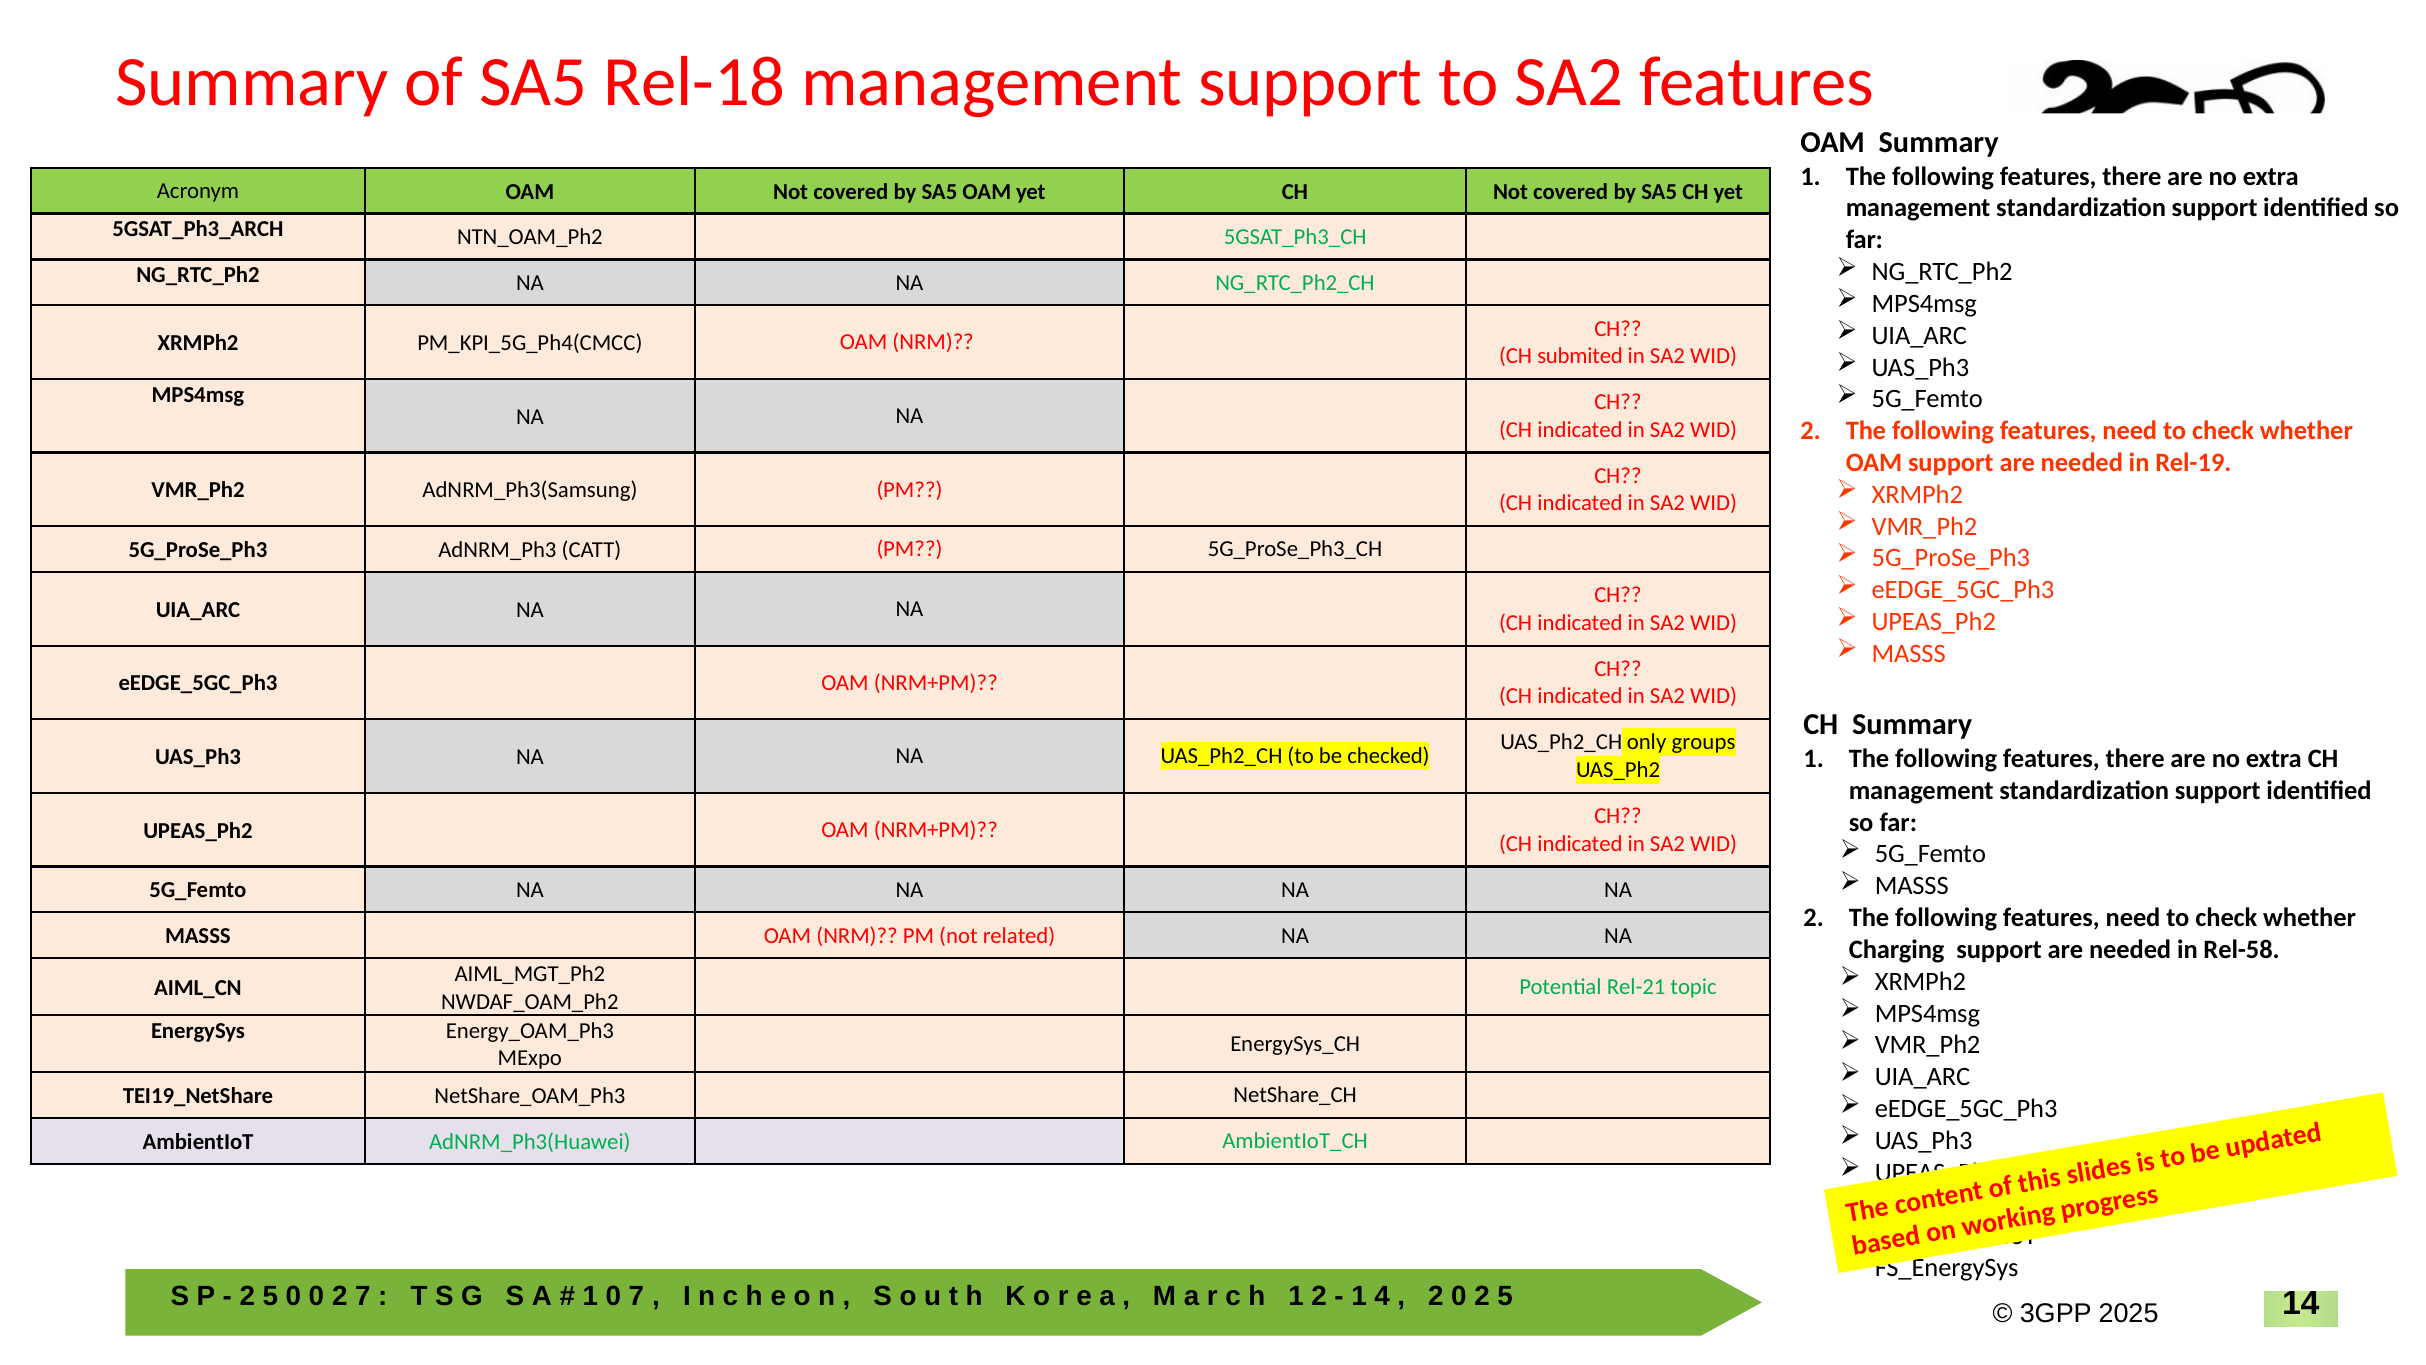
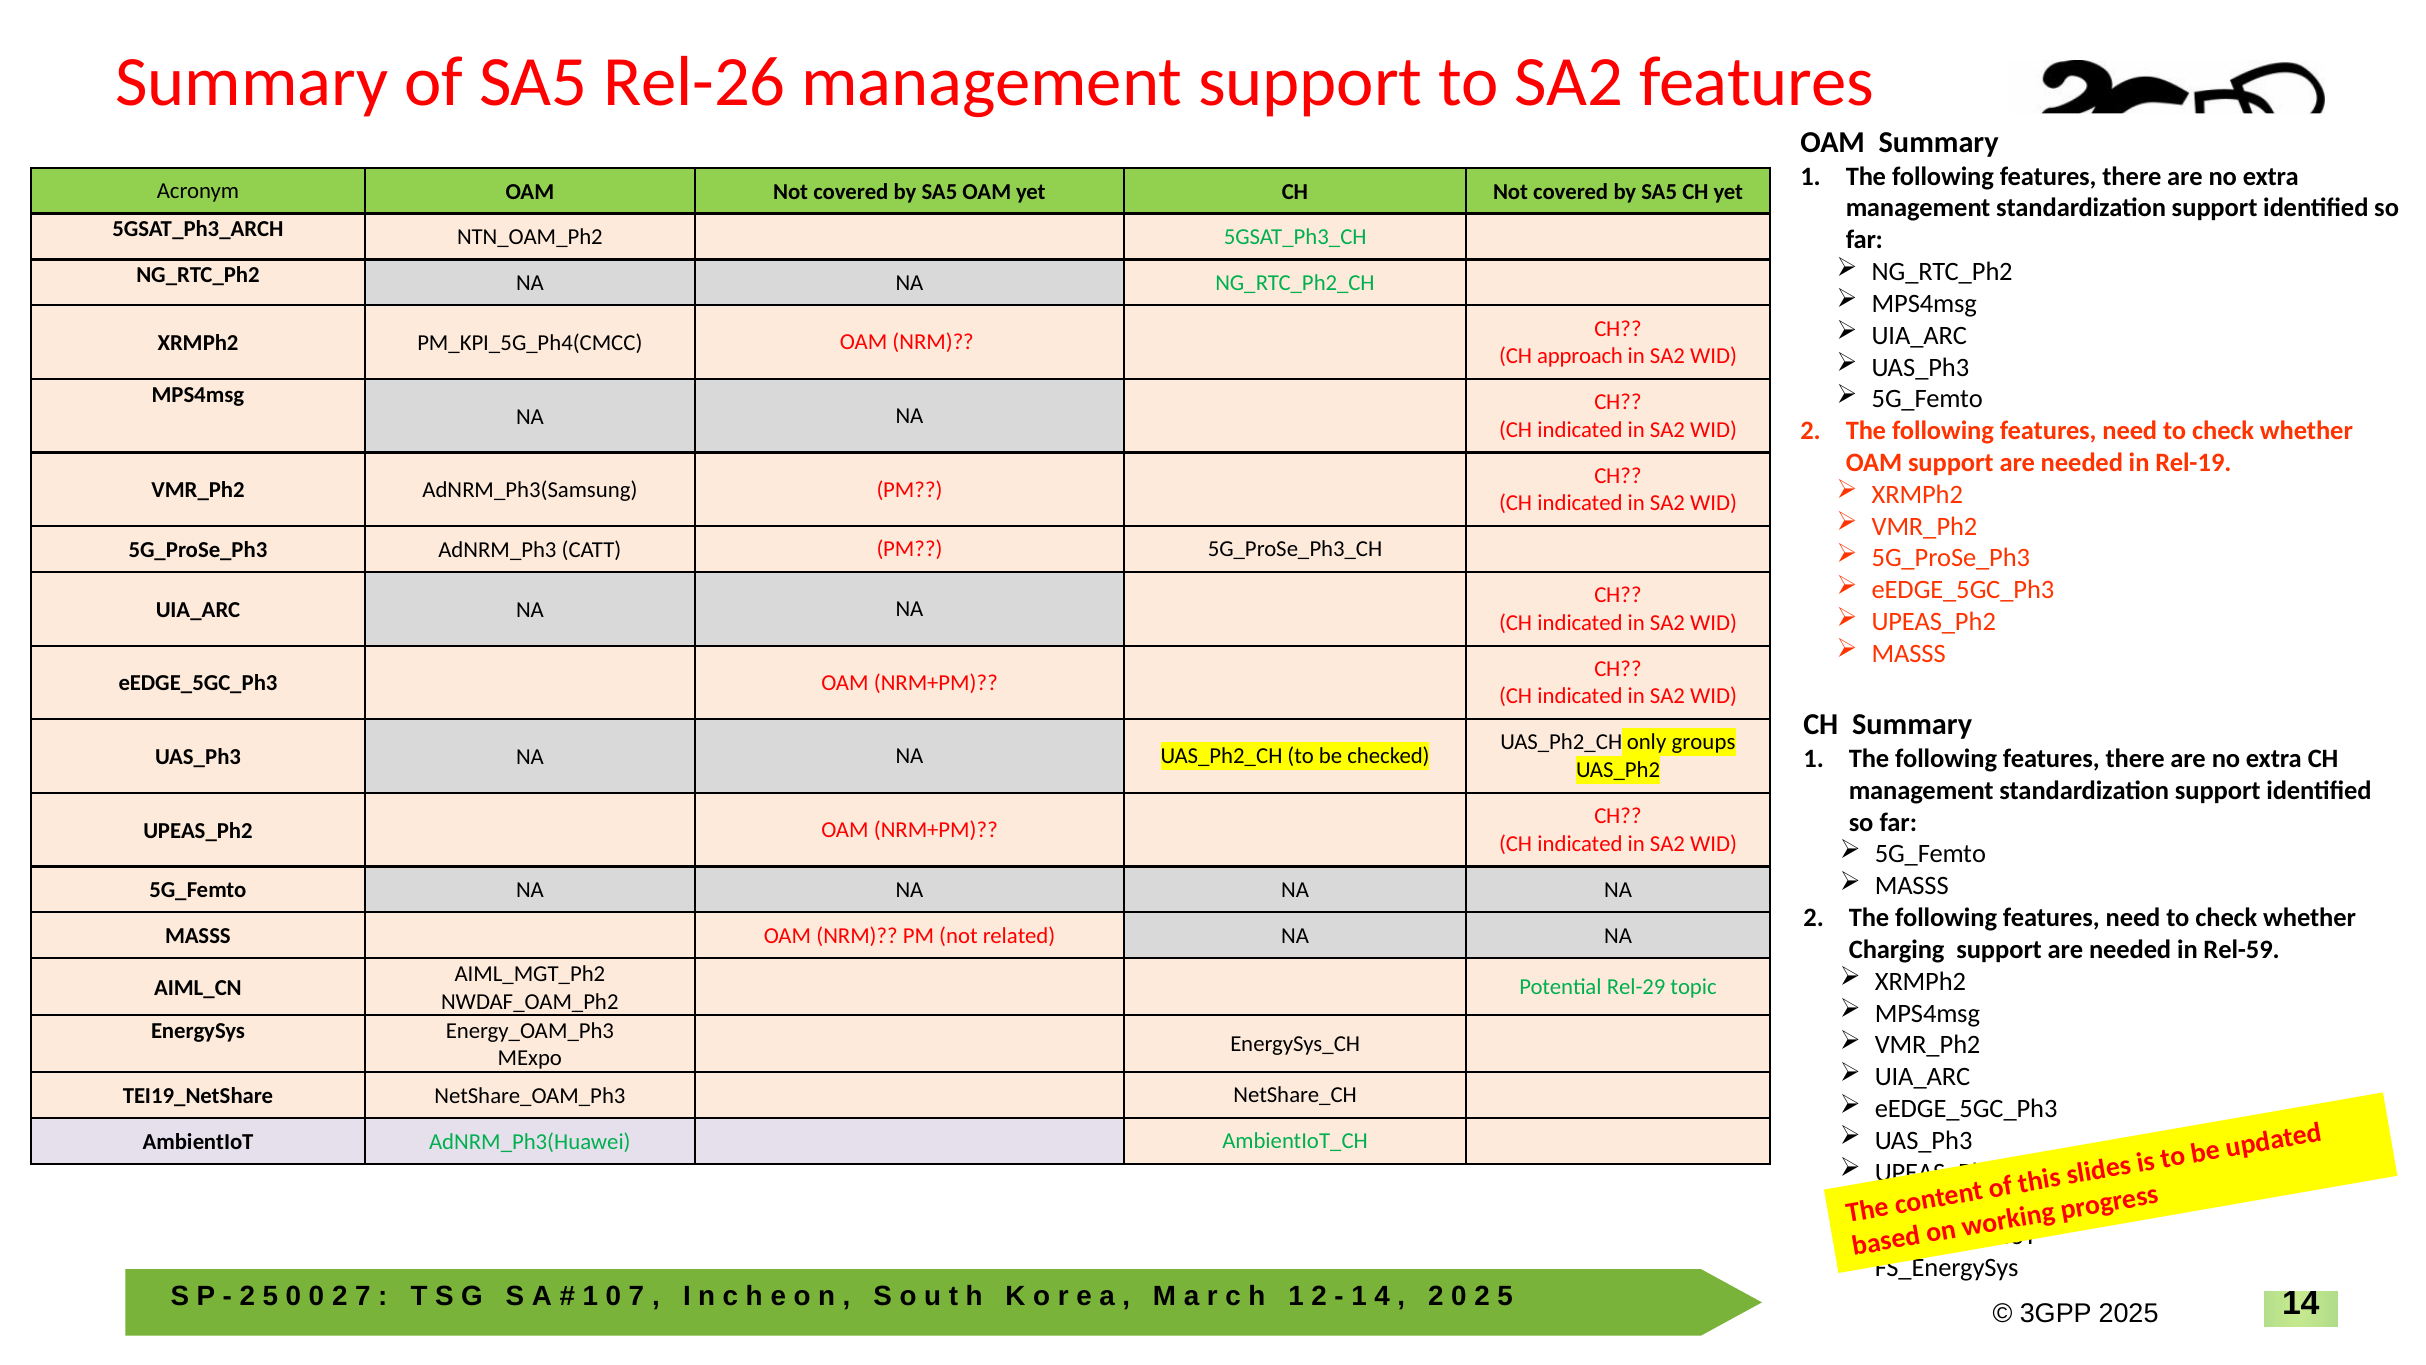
Rel-18: Rel-18 -> Rel-26 (695, 82)
submited: submited -> approach (1580, 356)
Rel-58: Rel-58 -> Rel-59 (2242, 949)
Rel-21: Rel-21 -> Rel-29 (1636, 987)
